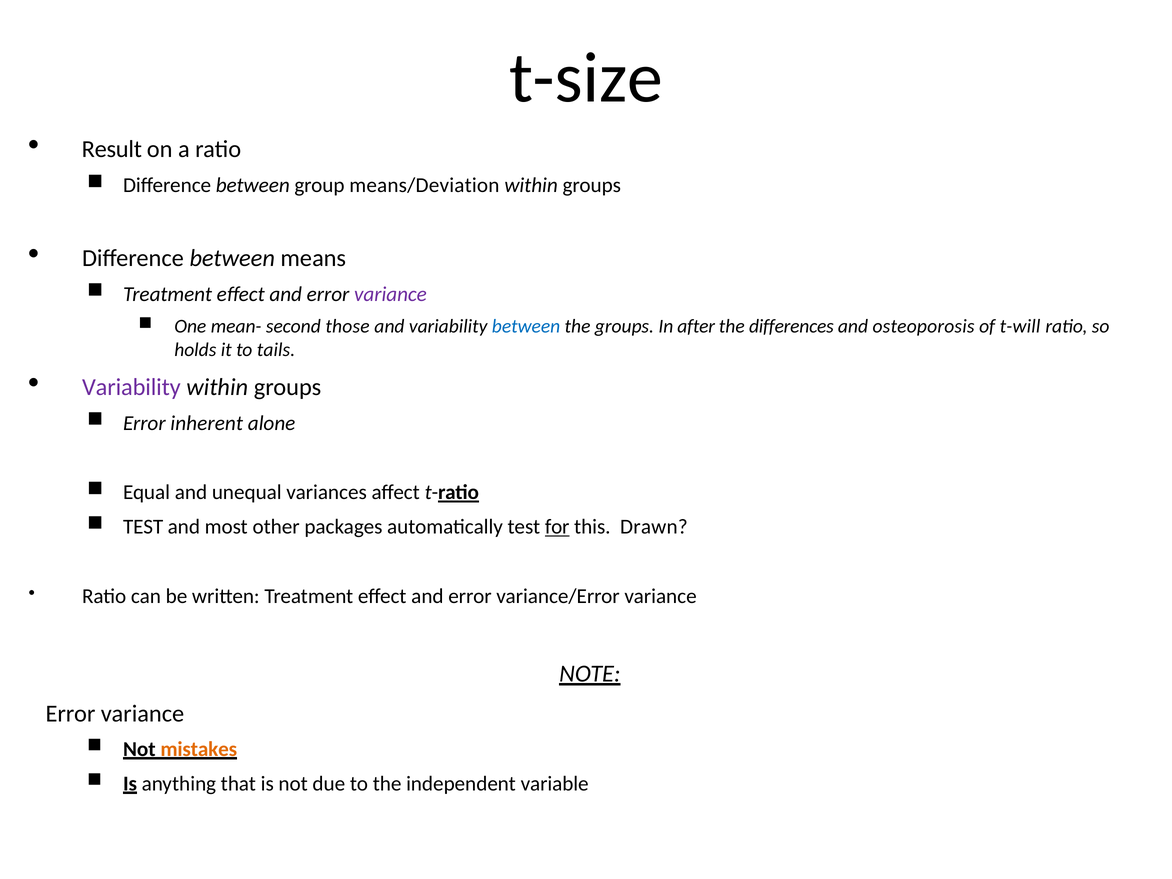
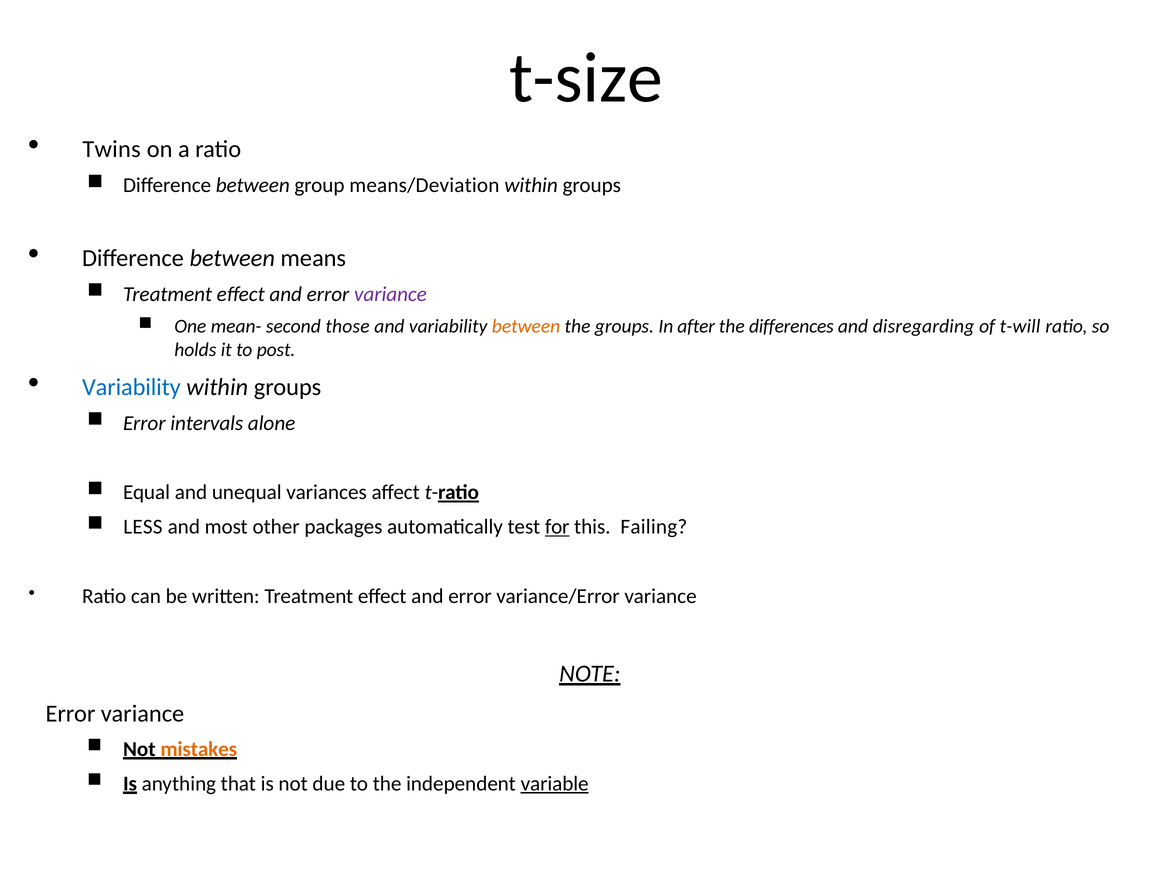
Result: Result -> Twins (112, 149)
between colour: blue -> orange (526, 326)
osteoporosis: osteoporosis -> disregarding (924, 326)
tails: tails -> post (276, 350)
Variability colour: purple -> blue (131, 387)
inherent: inherent -> intervals (207, 423)
TEST: TEST -> LESS (143, 527)
Drawn: Drawn -> Failing (654, 527)
variable underline: none -> present (555, 784)
